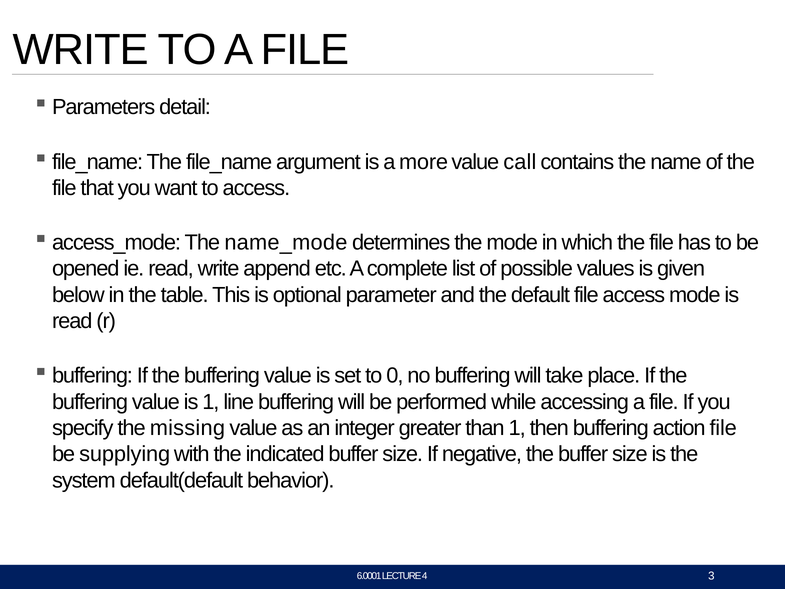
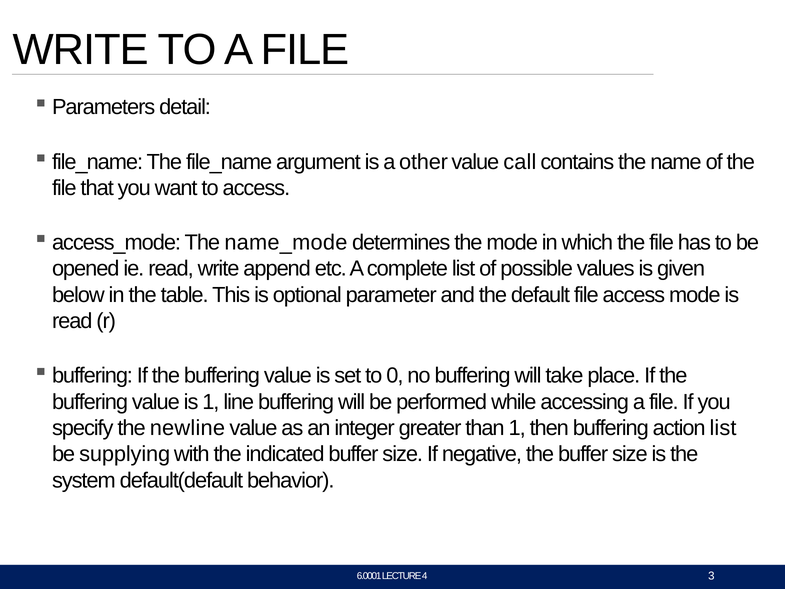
more: more -> other (424, 162)
missing: missing -> newline (187, 428)
action file: file -> list (723, 428)
